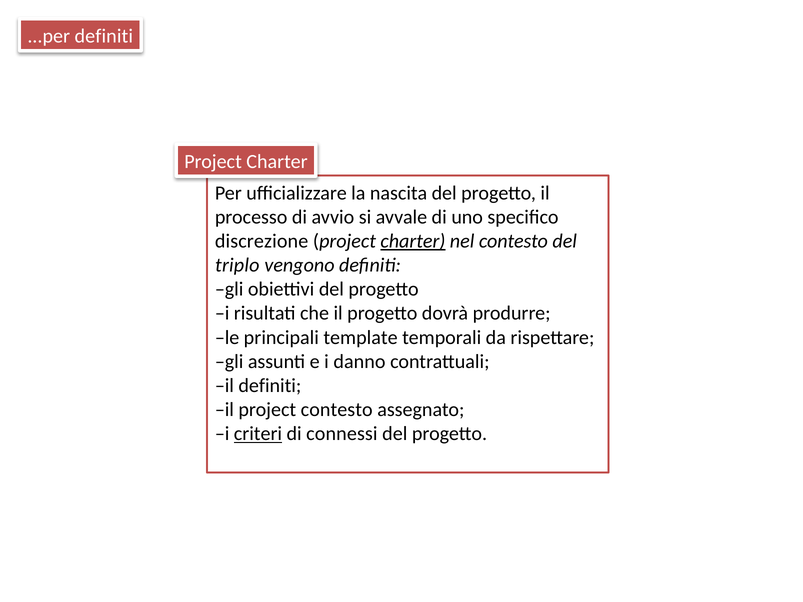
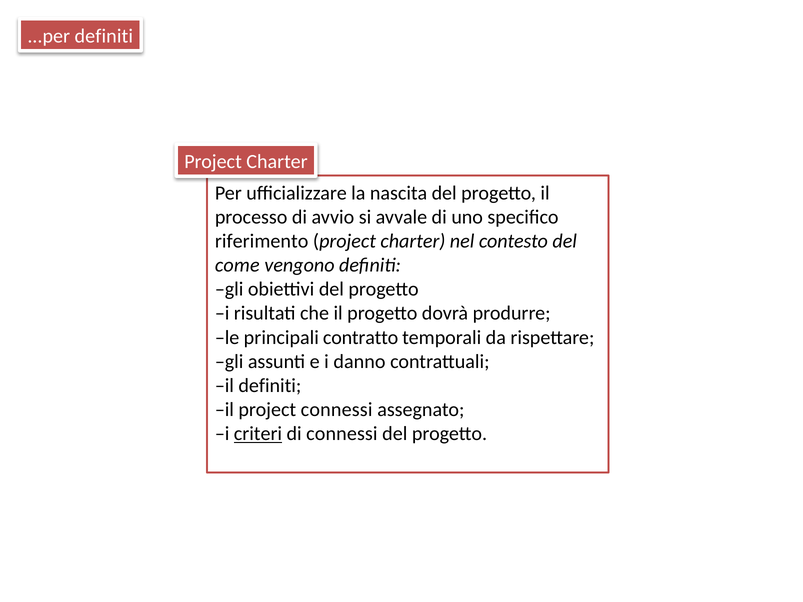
discrezione: discrezione -> riferimento (262, 241)
charter underline: present -> none (413, 241)
triplo: triplo -> come (237, 265)
template: template -> contratto (361, 338)
project contesto: contesto -> connessi (337, 410)
